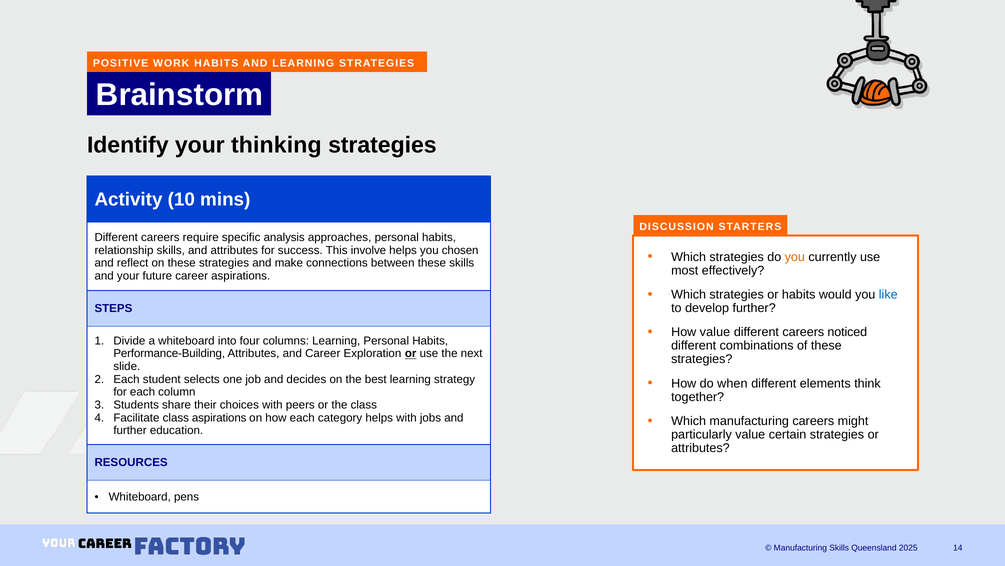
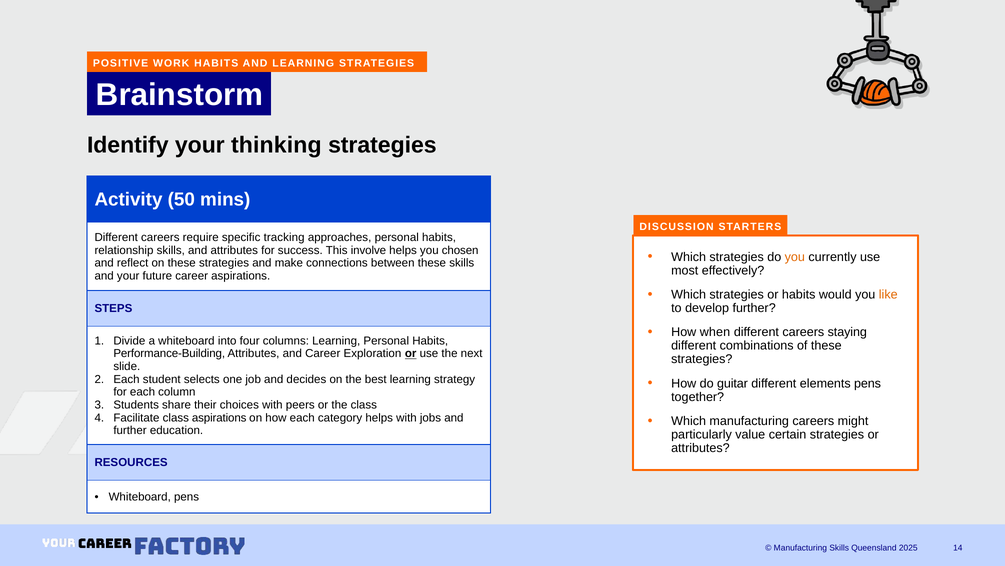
10: 10 -> 50 (181, 199)
analysis: analysis -> tracking (284, 237)
like colour: blue -> orange (888, 294)
How value: value -> when (715, 332)
noticed: noticed -> staying (847, 332)
when: when -> guitar (733, 383)
elements think: think -> pens (868, 383)
